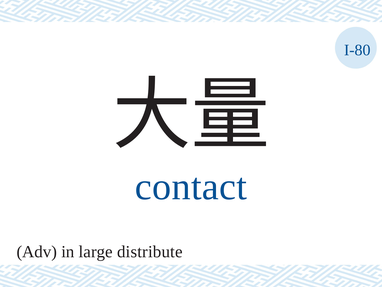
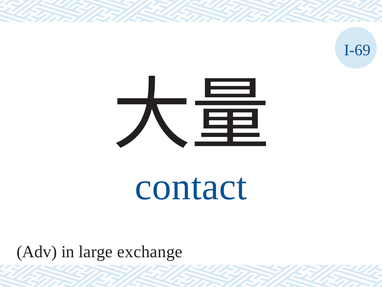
I-80: I-80 -> I-69 (357, 50)
distribute: distribute -> exchange (150, 251)
